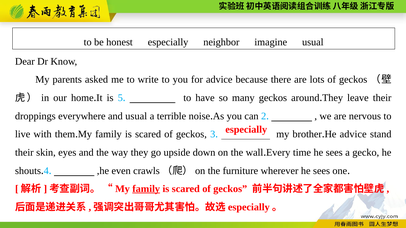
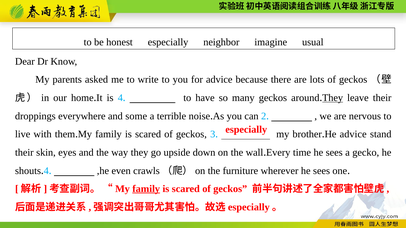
is 5: 5 -> 4 (120, 98)
They underline: none -> present (333, 98)
and usual: usual -> some (136, 116)
